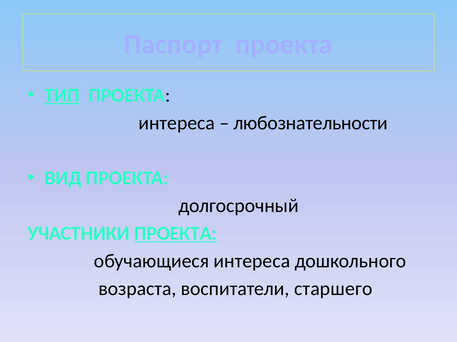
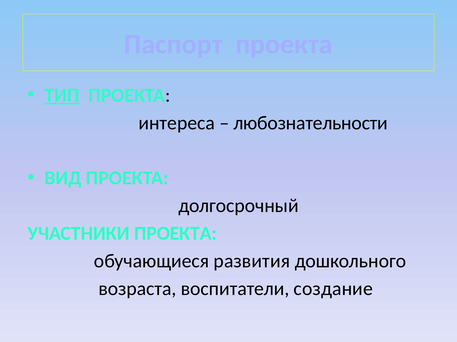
ПРОЕКТА underline: present -> none (176, 234)
обучающиеся интереса: интереса -> развития (252, 262)
старшего: старшего -> создание (333, 289)
